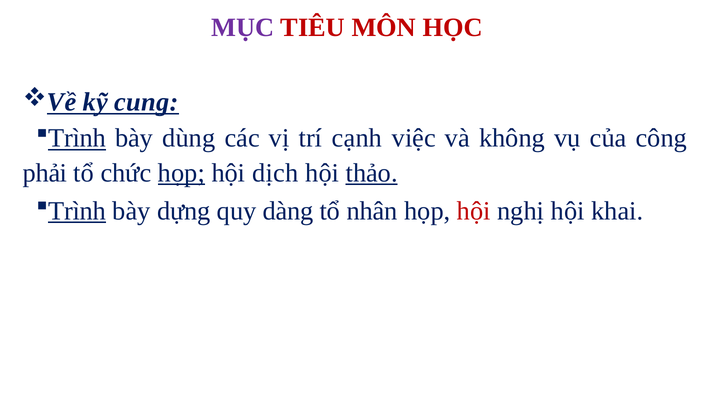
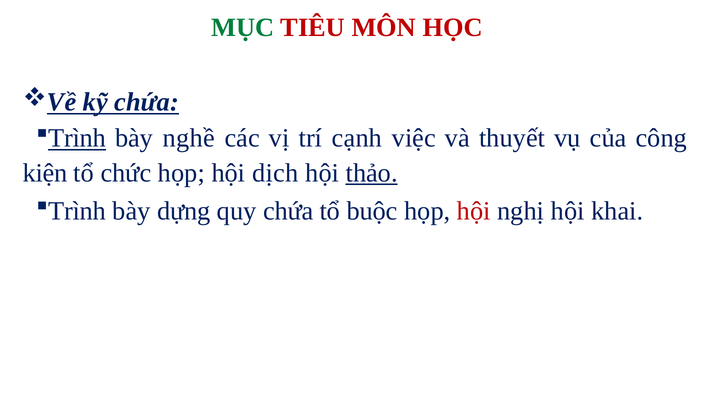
MỤC colour: purple -> green (243, 28)
kỹ cung: cung -> chứa (147, 102)
dùng: dùng -> nghề (189, 138)
không: không -> thuyết (512, 138)
phải: phải -> kiện (45, 173)
họp underline: present -> none (181, 173)
Trình underline: present -> none (77, 211)
quy dàng: dàng -> chứa (288, 211)
nhân: nhân -> buộc (372, 211)
